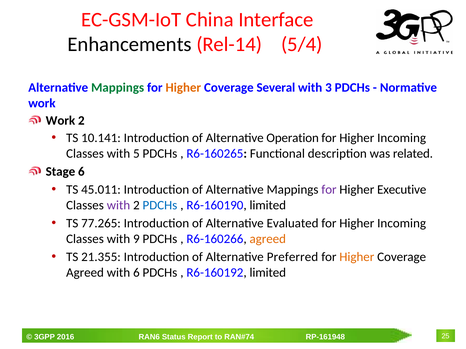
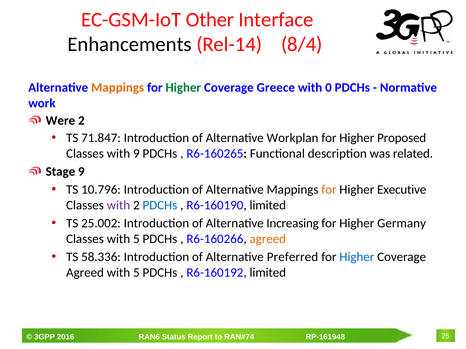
China: China -> Other (210, 20)
5/4: 5/4 -> 8/4 (302, 45)
Mappings colour: green -> orange (118, 88)
Higher colour: orange -> green (183, 88)
Several: Several -> Greece (276, 88)
3: 3 -> 0 (329, 88)
Work: Work -> Were (60, 121)
10.141: 10.141 -> 71.847 (101, 138)
Operation: Operation -> Workplan (293, 138)
Incoming: Incoming -> Proposed (402, 138)
with 5: 5 -> 9 (136, 154)
Stage 6: 6 -> 9 (81, 172)
45.011: 45.011 -> 10.796 (101, 190)
for colour: purple -> orange (329, 190)
77.265: 77.265 -> 25.002 (101, 224)
Evaluated: Evaluated -> Increasing (293, 224)
Incoming: Incoming -> Germany (402, 224)
Classes with 9: 9 -> 5 (136, 239)
21.355: 21.355 -> 58.336 (101, 257)
Higher colour: orange -> blue (357, 257)
6: 6 -> 5 (136, 273)
